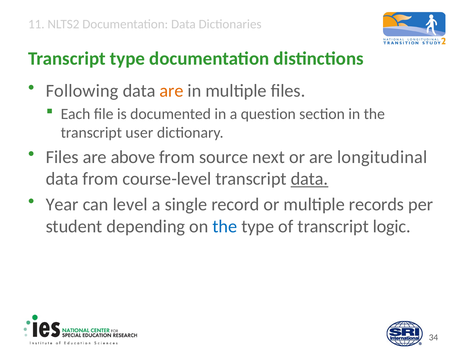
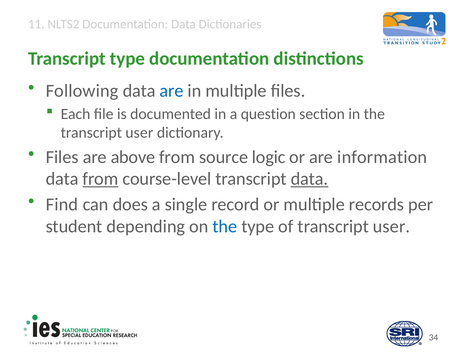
are colour: orange -> blue (172, 91)
next: next -> logic (269, 157)
longitudinal: longitudinal -> information (382, 157)
from underline: none -> present (100, 179)
Year: Year -> Find (62, 204)
level: level -> does (130, 204)
of transcript logic: logic -> user (392, 226)
